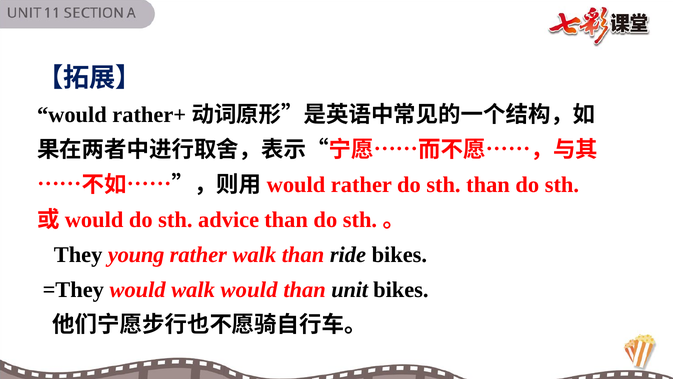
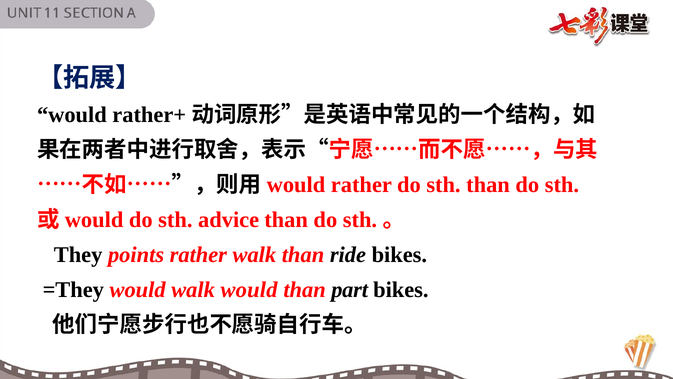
young: young -> points (136, 255)
unit: unit -> part (350, 290)
